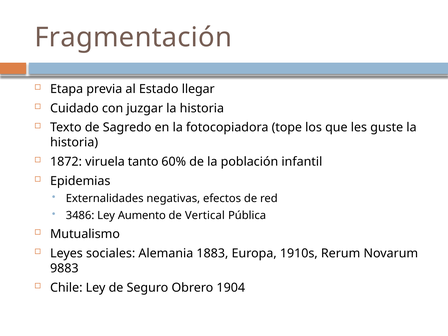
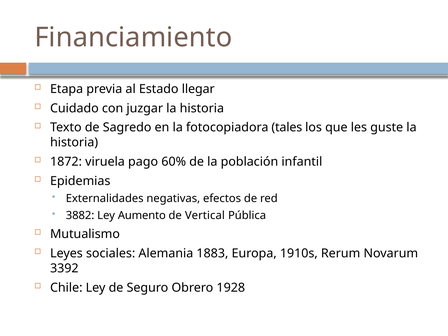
Fragmentación: Fragmentación -> Financiamiento (133, 37)
tope: tope -> tales (287, 128)
tanto: tanto -> pago (143, 162)
3486: 3486 -> 3882 (80, 215)
9883: 9883 -> 3392 (64, 268)
1904: 1904 -> 1928 (231, 288)
